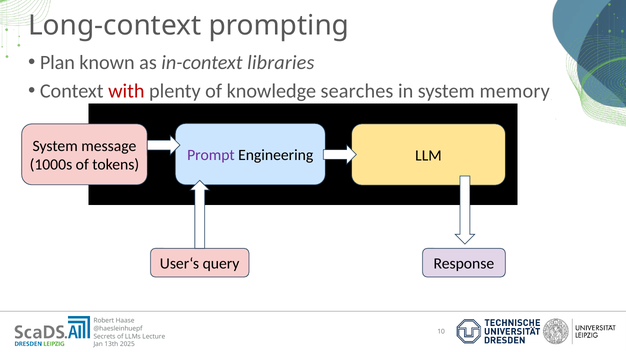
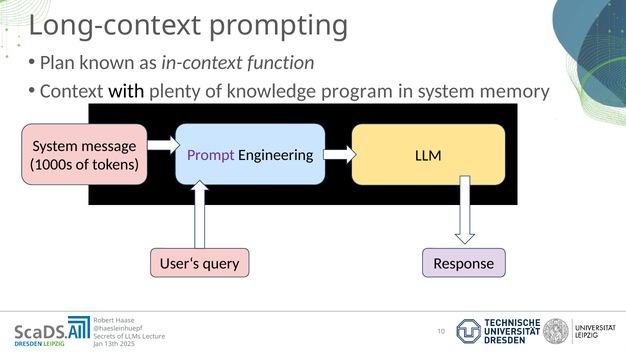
libraries: libraries -> function (281, 63)
with colour: red -> black (126, 91)
searches: searches -> program (357, 91)
